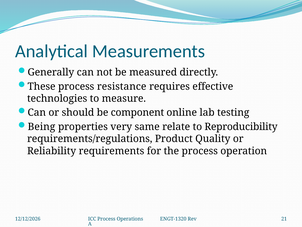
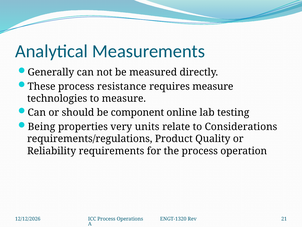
requires effective: effective -> measure (213, 86)
same: same -> units (147, 127)
Reproducibility: Reproducibility -> Considerations (241, 127)
